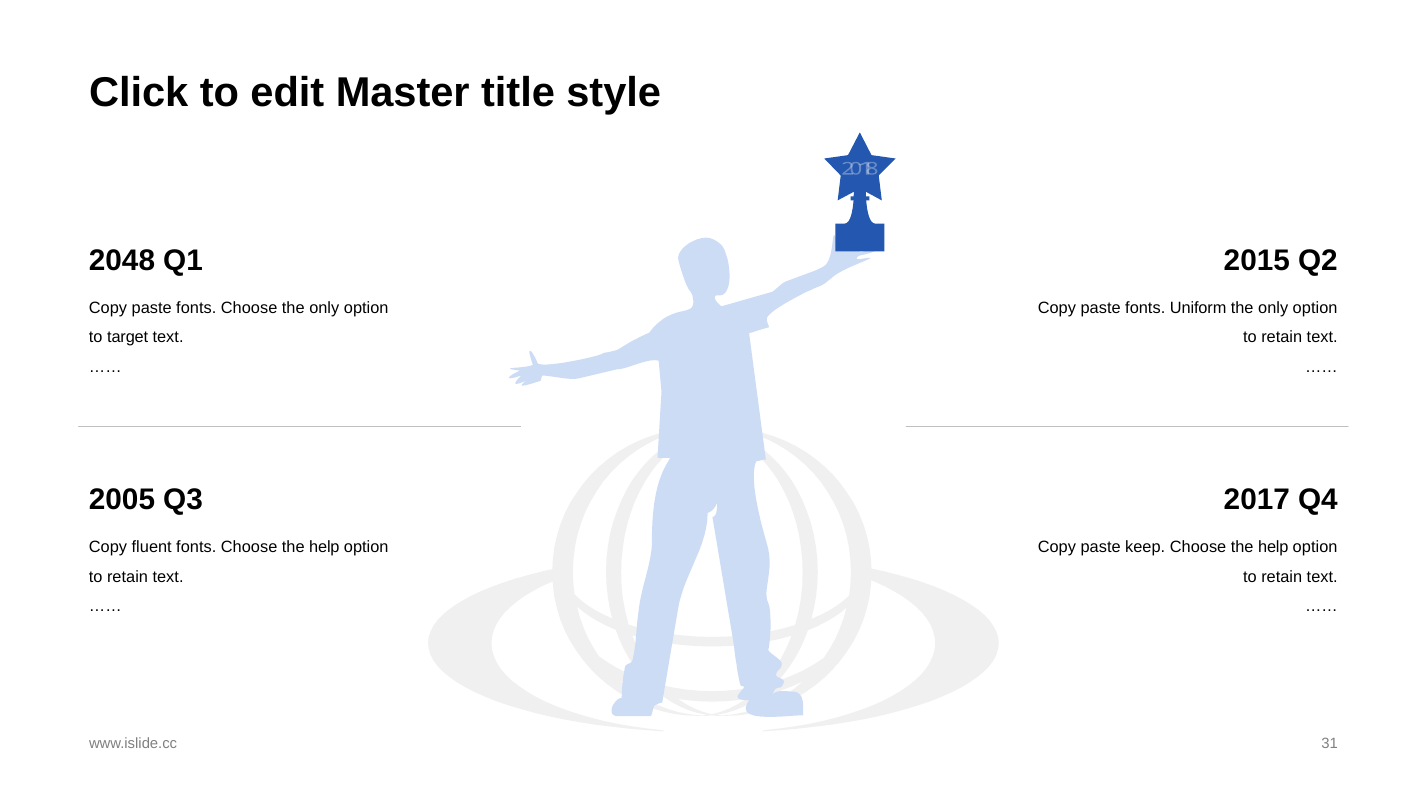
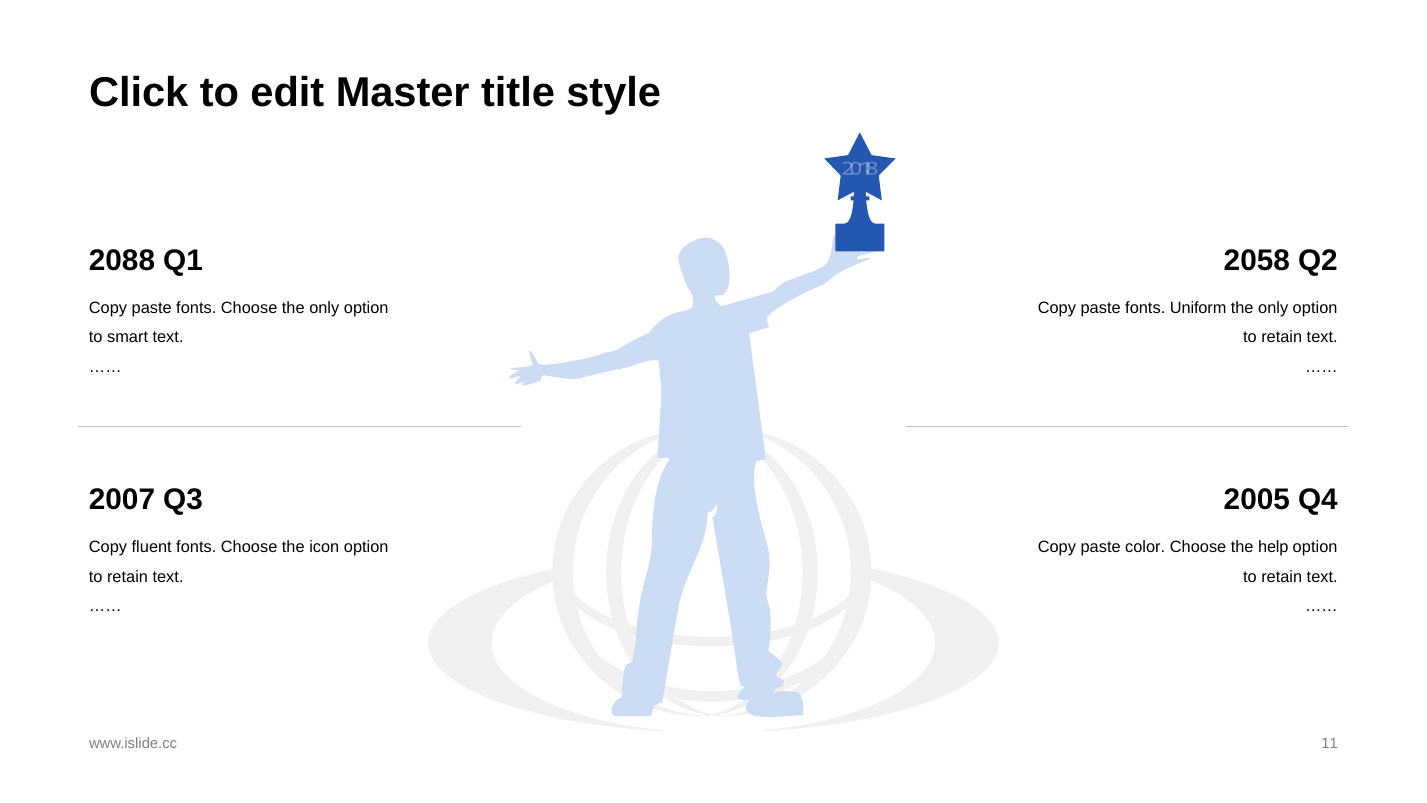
2048: 2048 -> 2088 (122, 260)
2015: 2015 -> 2058 (1257, 260)
target: target -> smart (128, 337)
2005: 2005 -> 2007 (122, 499)
2017: 2017 -> 2005 (1257, 499)
fonts Choose the help: help -> icon (324, 547)
keep: keep -> color (1145, 547)
31: 31 -> 11 (1330, 743)
